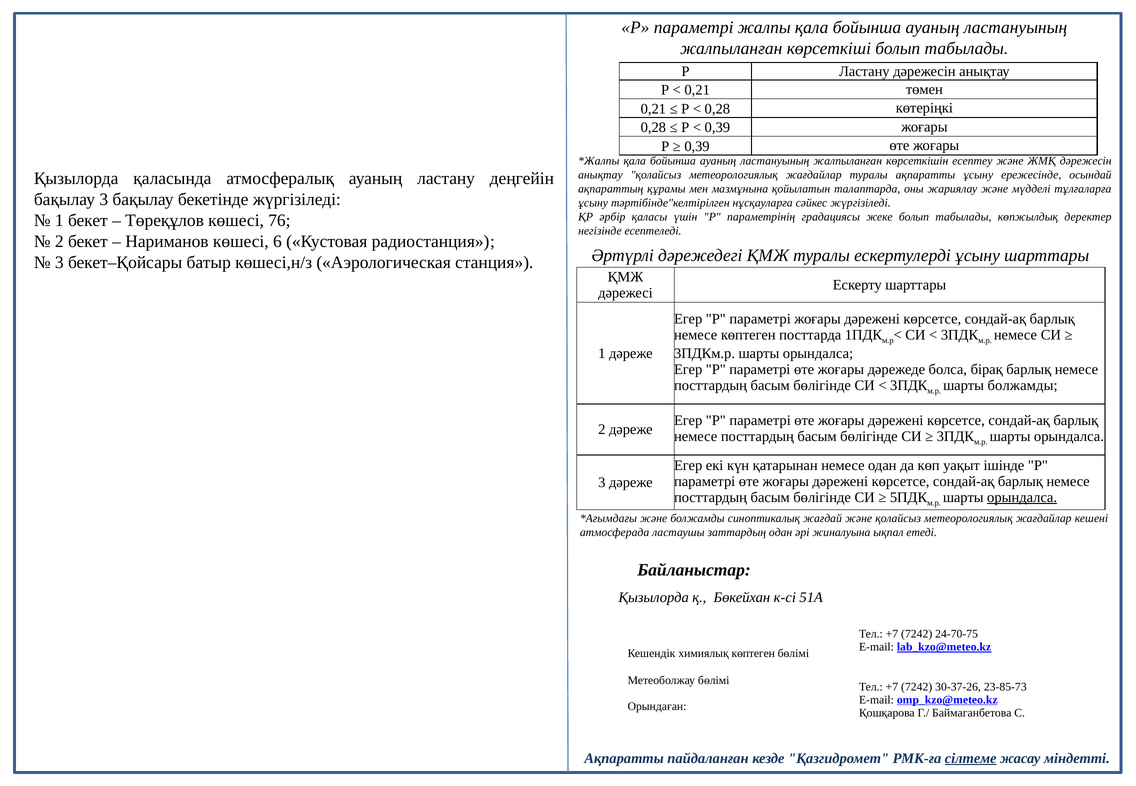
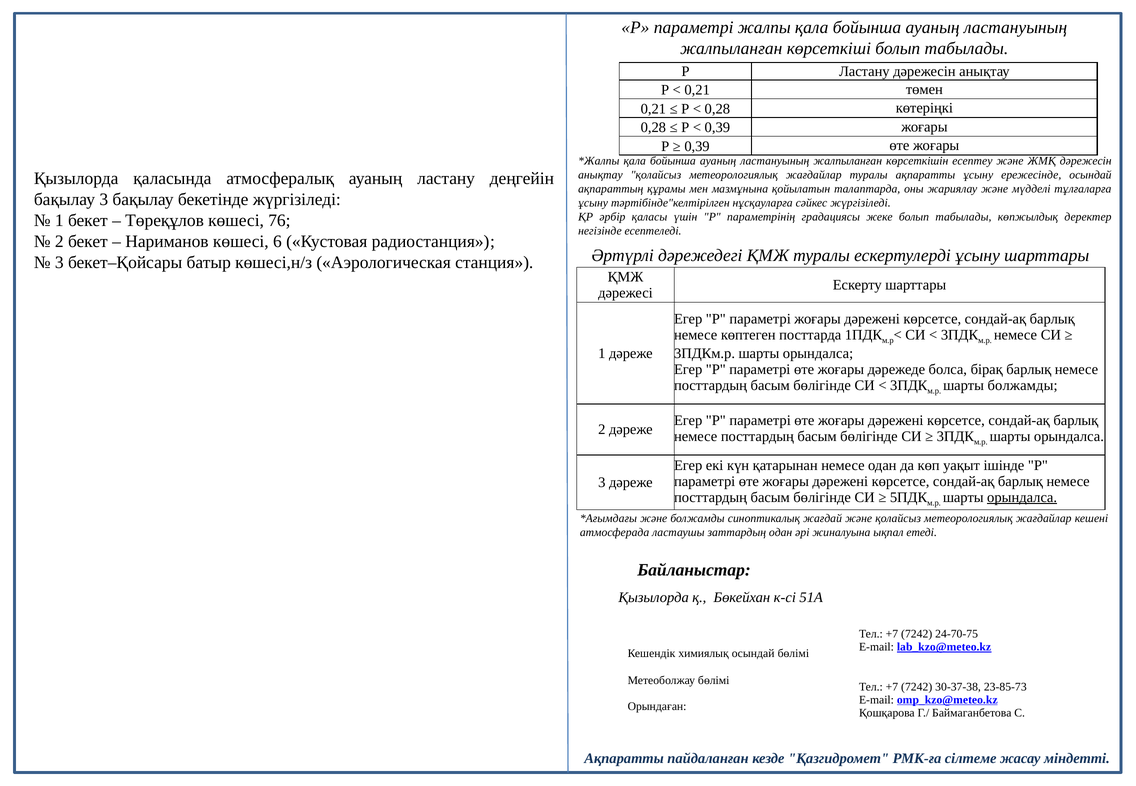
химиялық көптеген: көптеген -> осындай (753, 654)
30-37-26: 30-37-26 -> 30-37-38 (958, 687)
сілтеме underline: present -> none (971, 759)
